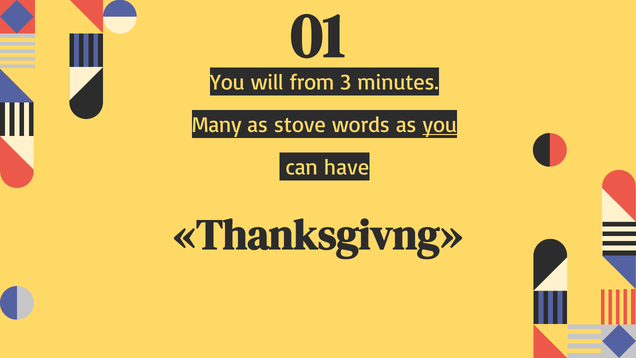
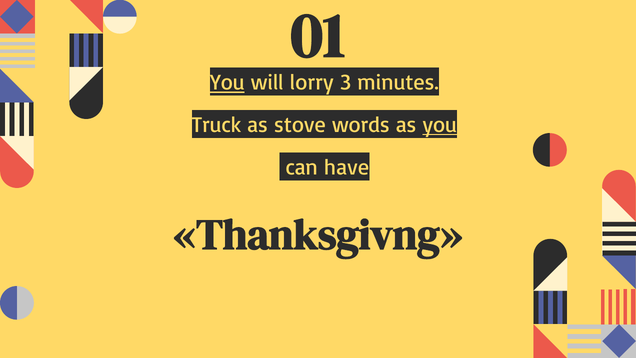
You underline: none -> present (227, 83)
from: from -> lorry (312, 83)
Many: Many -> Truck (217, 125)
